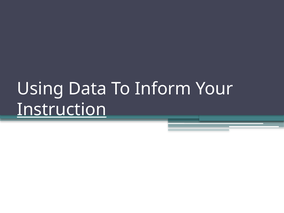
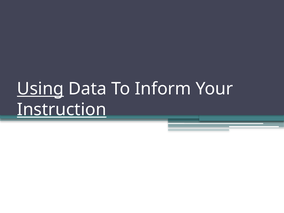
Using underline: none -> present (40, 89)
